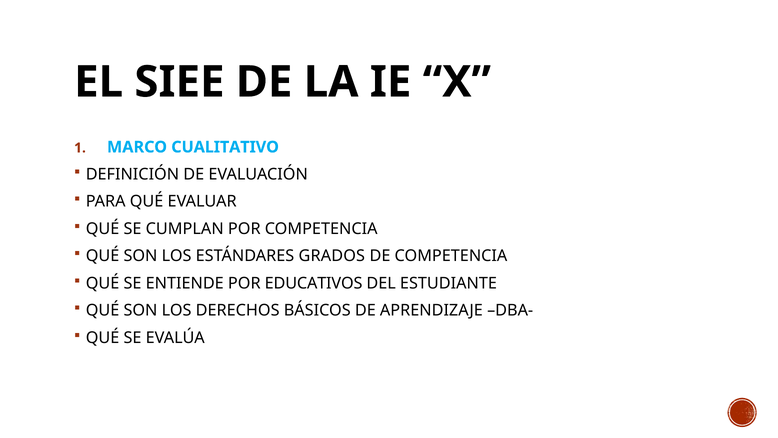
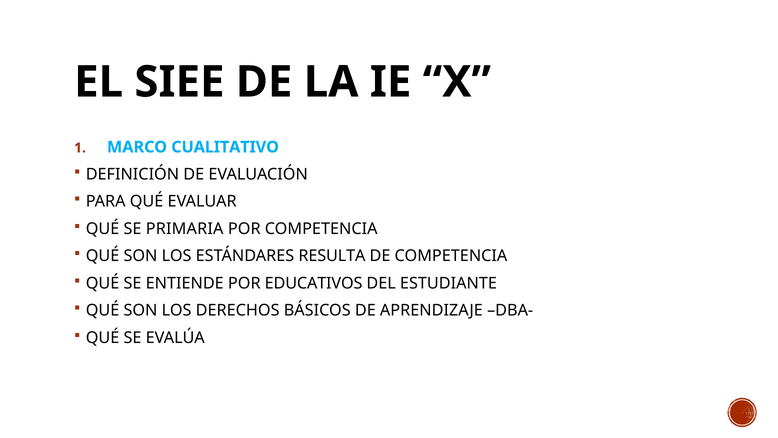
CUMPLAN: CUMPLAN -> PRIMARIA (185, 229)
GRADOS: GRADOS -> RESULTA (332, 256)
